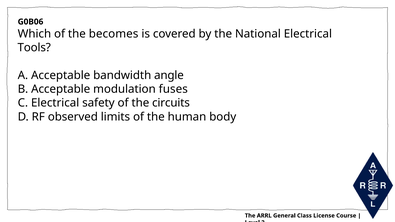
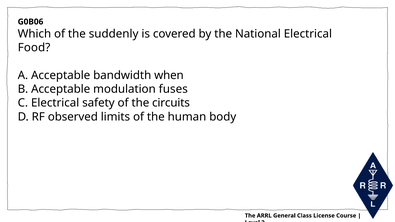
becomes: becomes -> suddenly (114, 34)
Tools: Tools -> Food (34, 48)
angle: angle -> when (169, 75)
